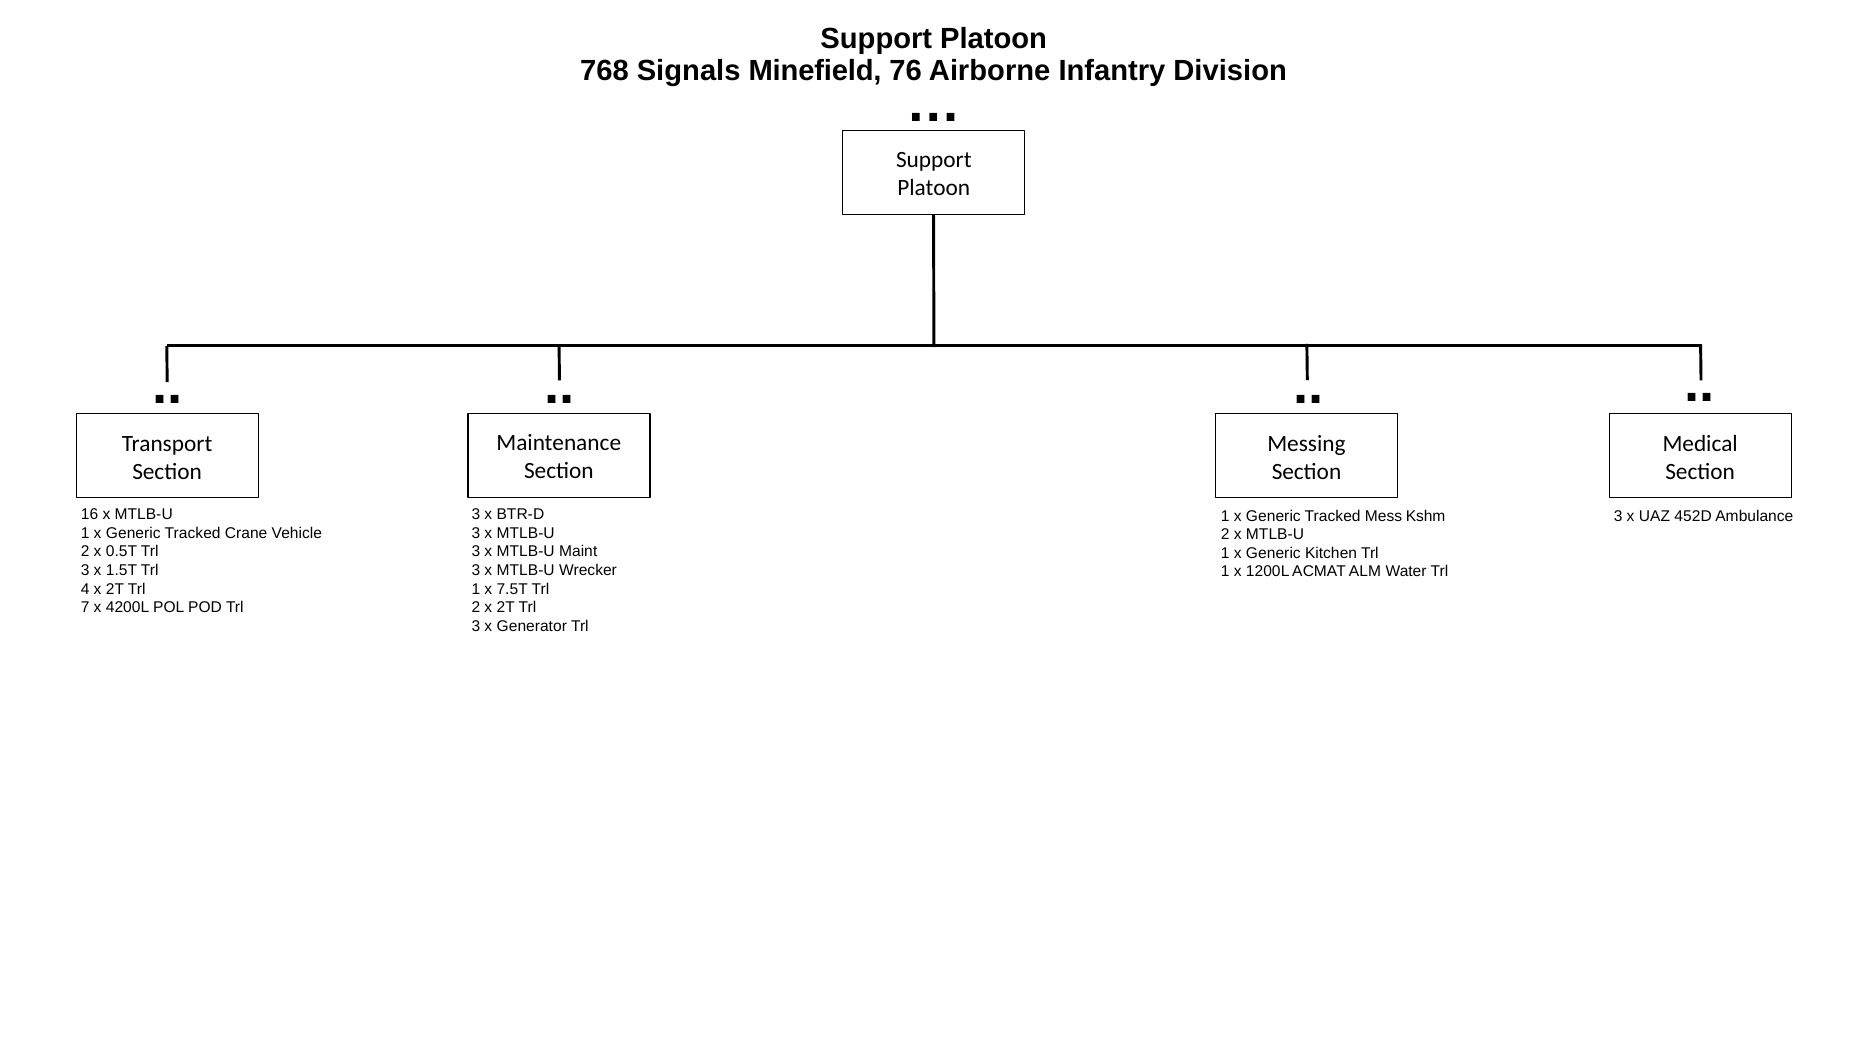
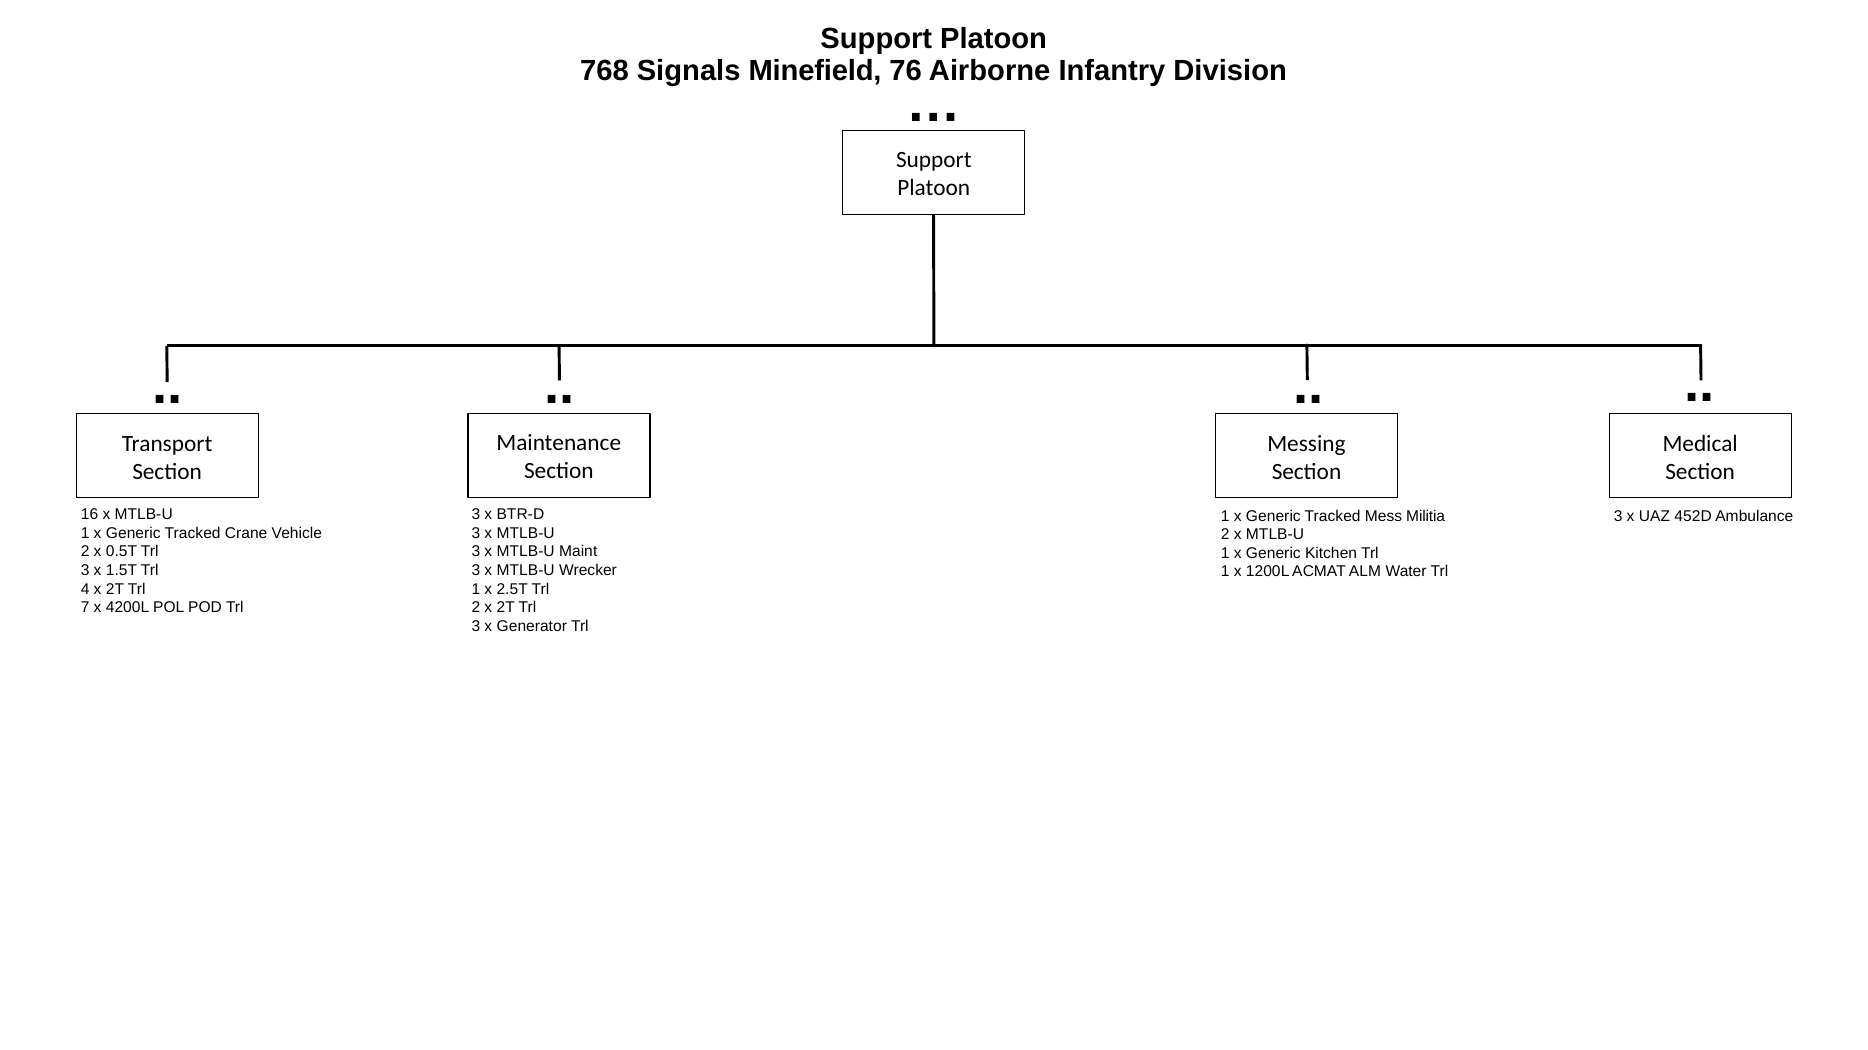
Kshm: Kshm -> Militia (1426, 516)
7.5T: 7.5T -> 2.5T (512, 590)
